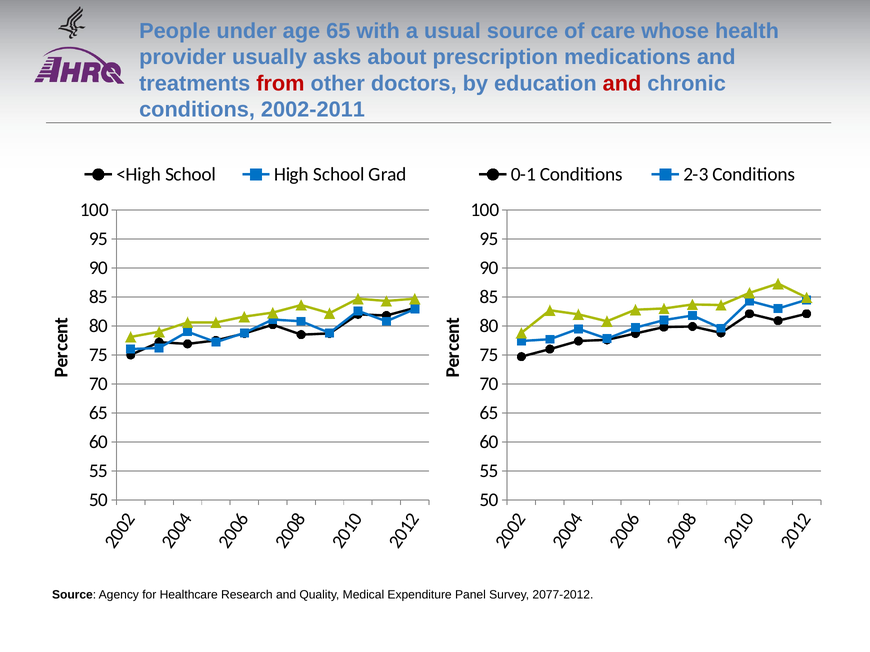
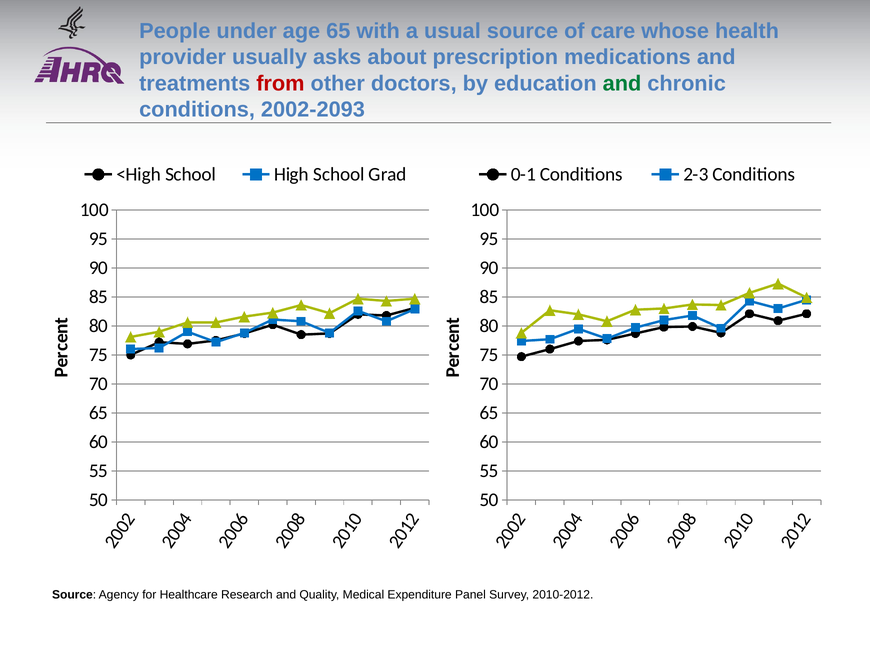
and colour: red -> green (622, 83)
2002-2011: 2002-2011 -> 2002-2093 (313, 110)
2077-2012: 2077-2012 -> 2010-2012 (563, 595)
